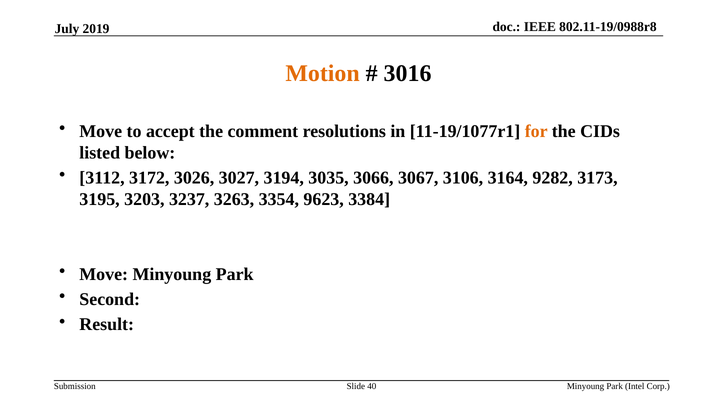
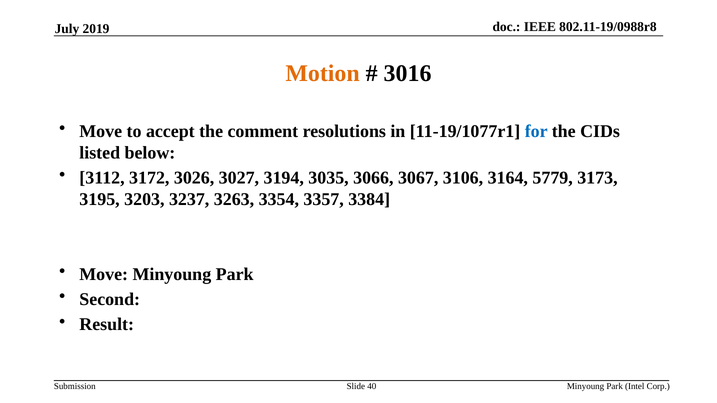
for colour: orange -> blue (536, 131)
9282: 9282 -> 5779 (553, 178)
9623: 9623 -> 3357 (324, 199)
